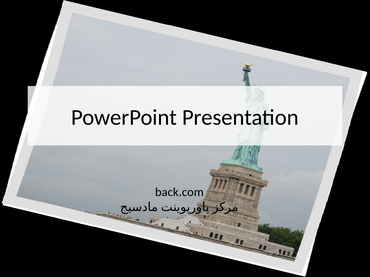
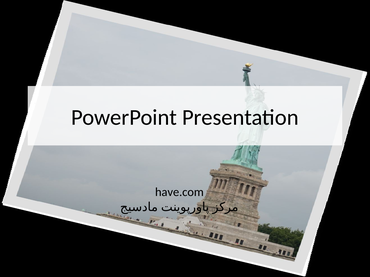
back.com: back.com -> have.com (179, 193)
